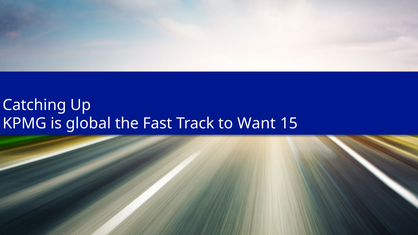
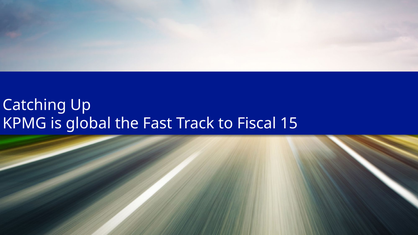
Want: Want -> Fiscal (257, 124)
